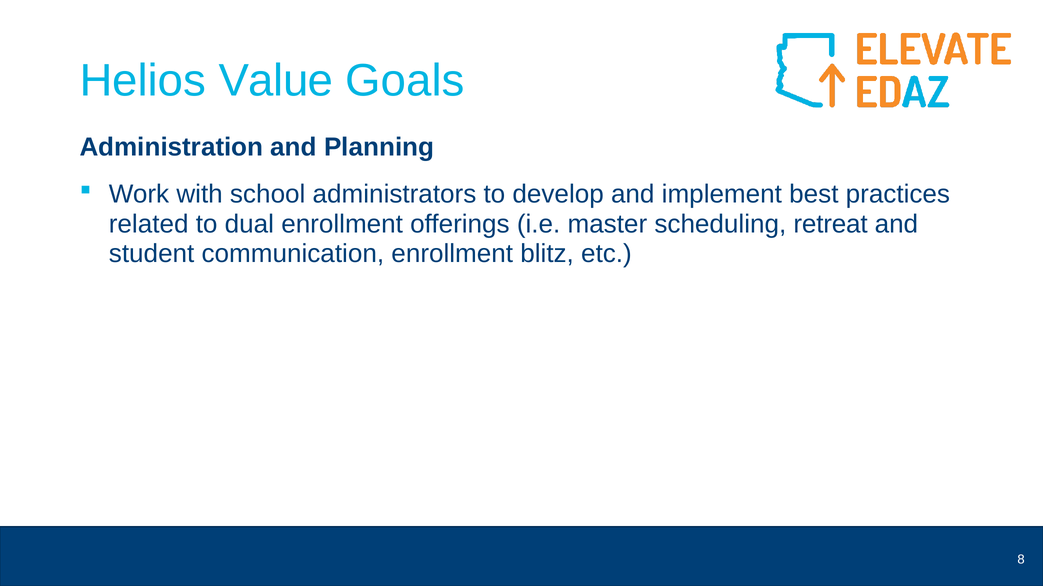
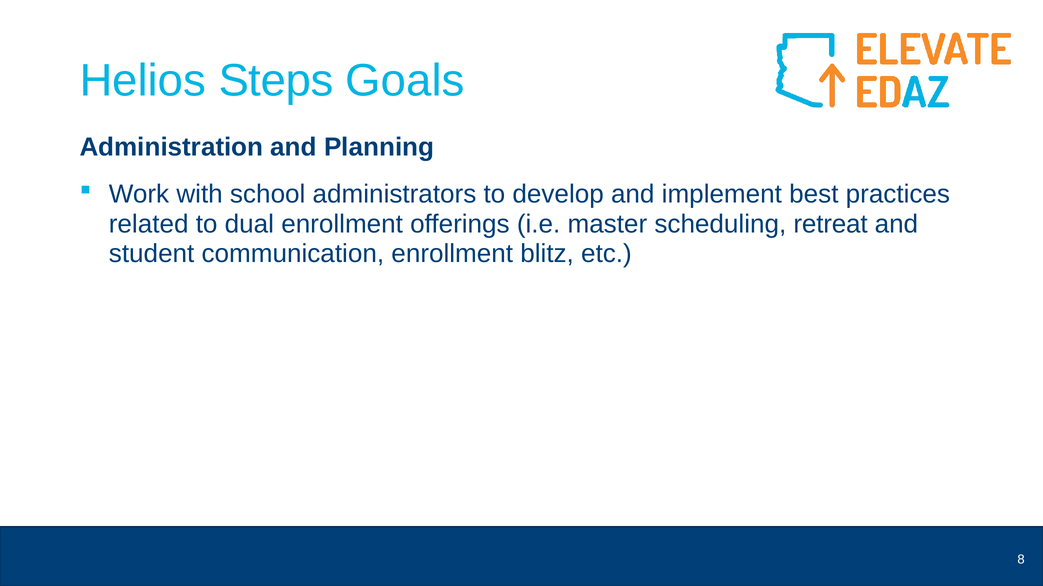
Value: Value -> Steps (276, 81)
